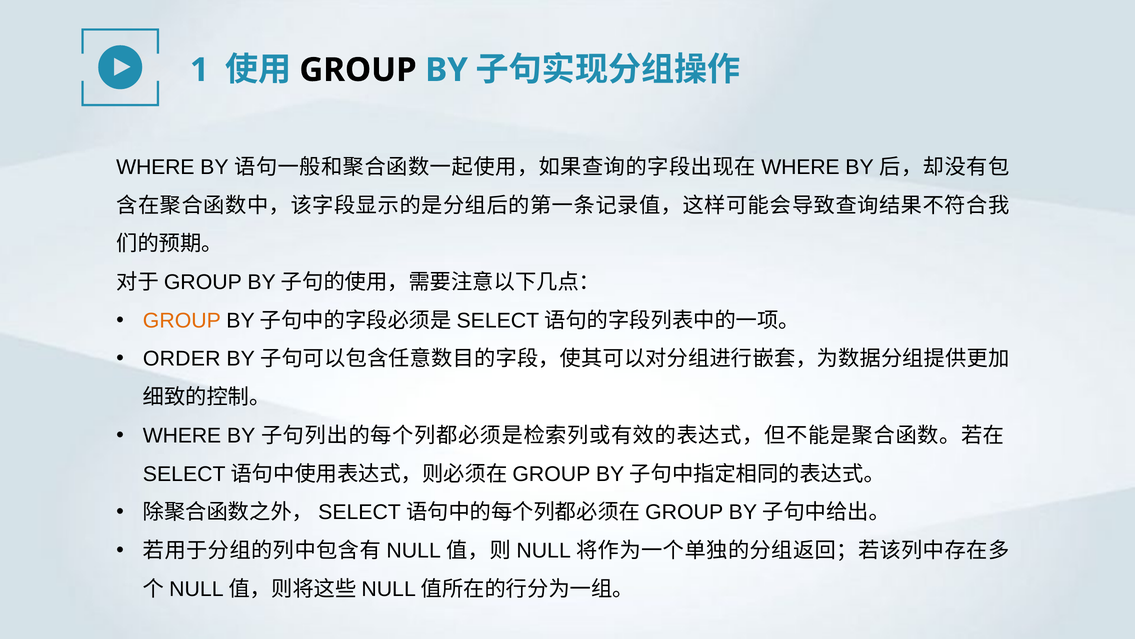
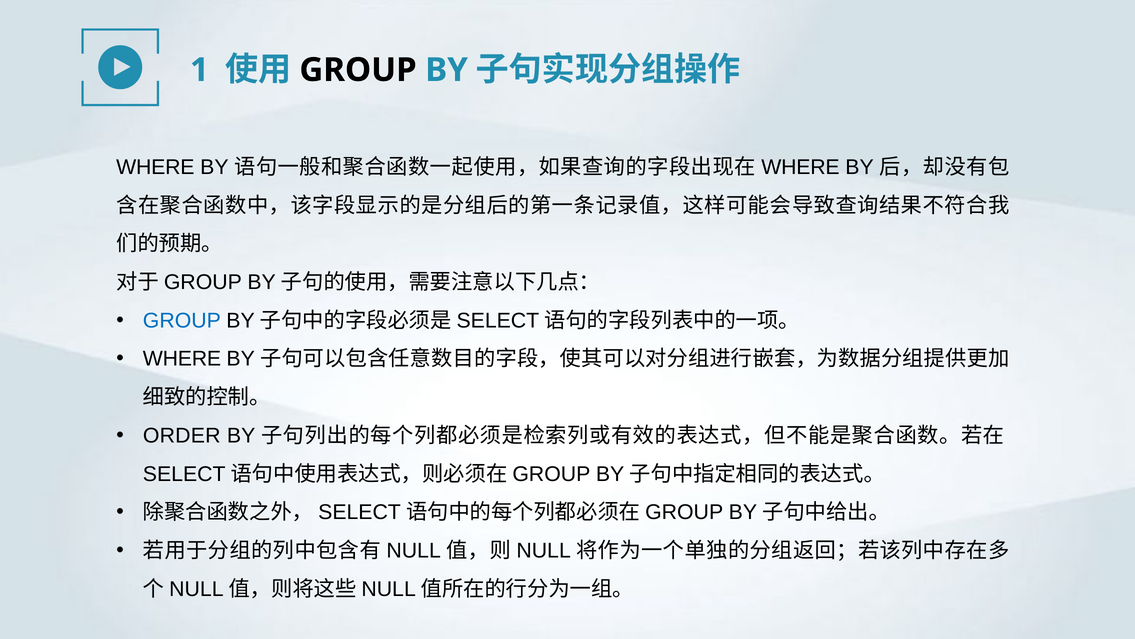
GROUP colour: orange -> blue (182, 320)
ORDER: ORDER -> WHERE (182, 359)
WHERE: WHERE -> ORDER (182, 435)
